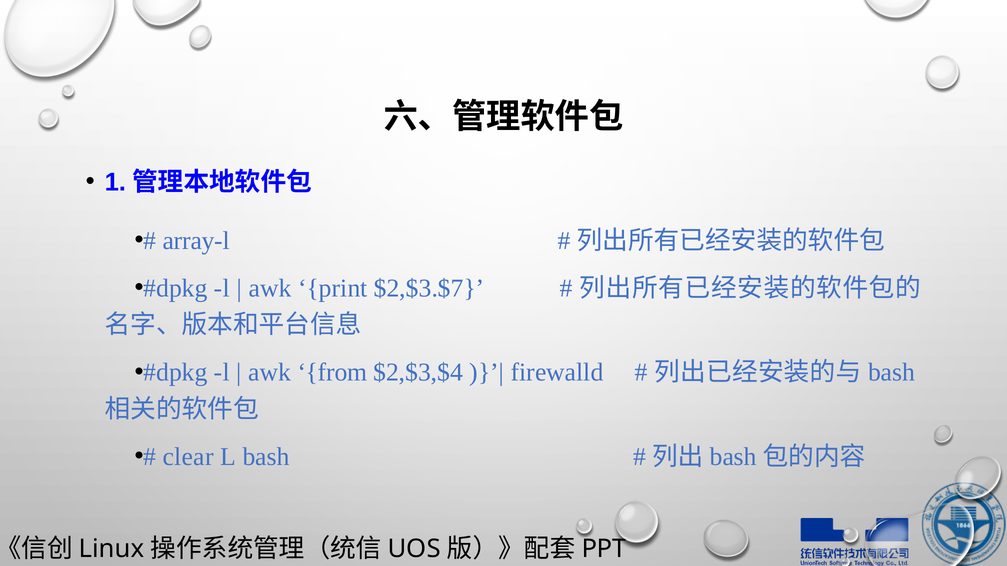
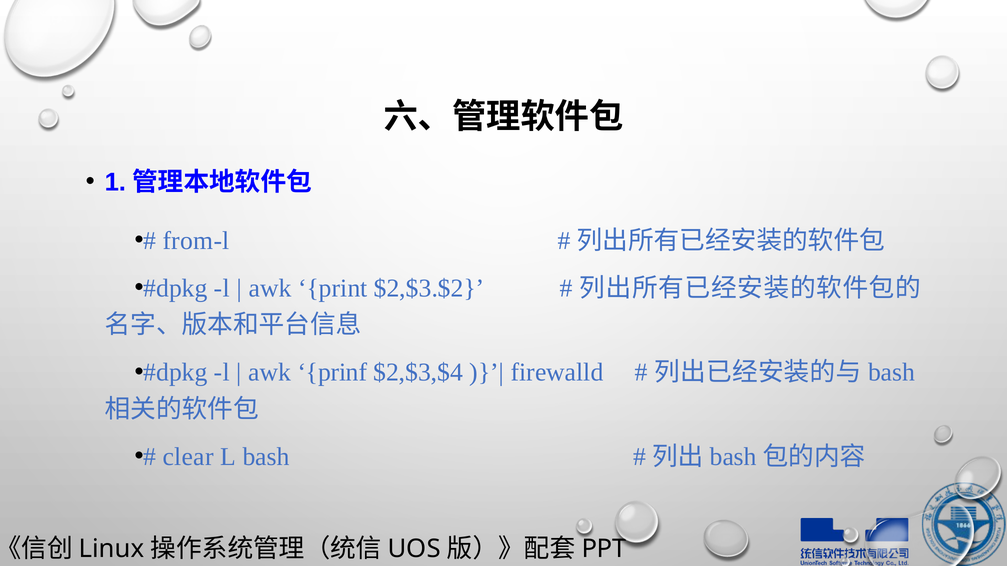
array-l: array-l -> from-l (196, 241)
$2,$3.$7: $2,$3.$7 -> $2,$3.$2 (429, 288)
from: from -> prinf (332, 373)
